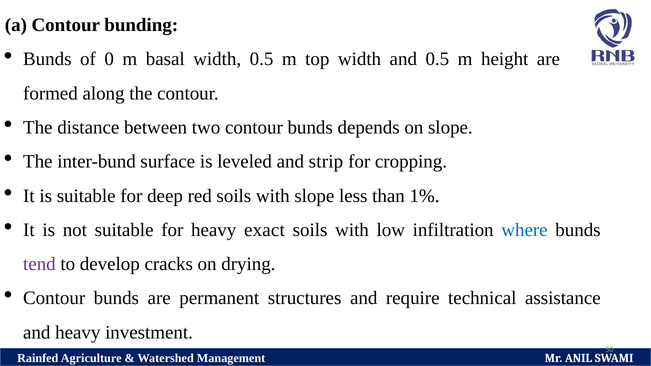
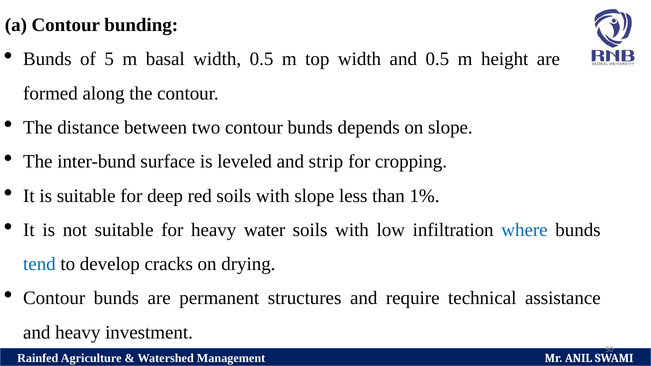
0: 0 -> 5 (109, 59)
exact: exact -> water (265, 230)
tend colour: purple -> blue (39, 264)
